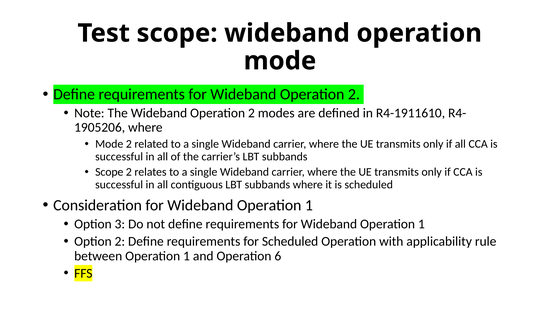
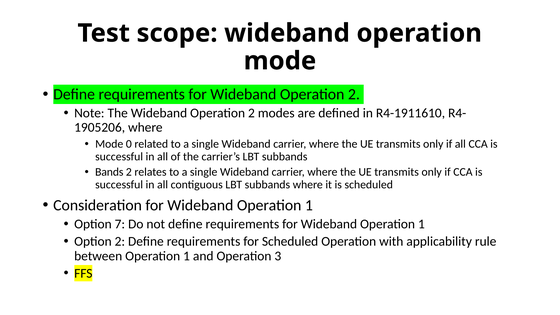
Mode 2: 2 -> 0 (129, 144)
Scope: Scope -> Bands (109, 172)
3: 3 -> 7 (120, 224)
6: 6 -> 3 (278, 256)
